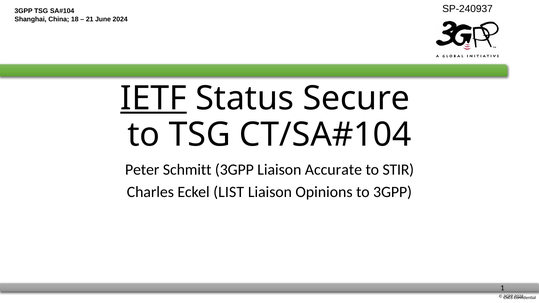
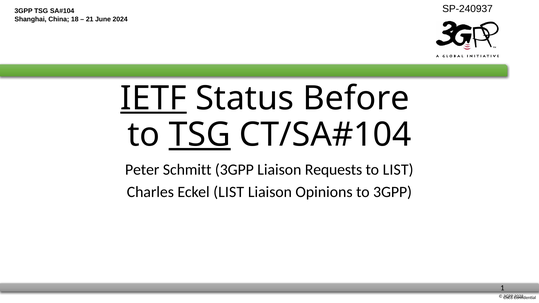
Secure: Secure -> Before (356, 98)
TSG underline: none -> present (200, 135)
Accurate: Accurate -> Requests (334, 170)
to STIR: STIR -> LIST (398, 170)
